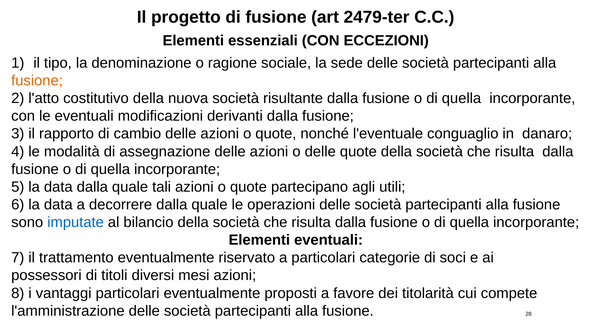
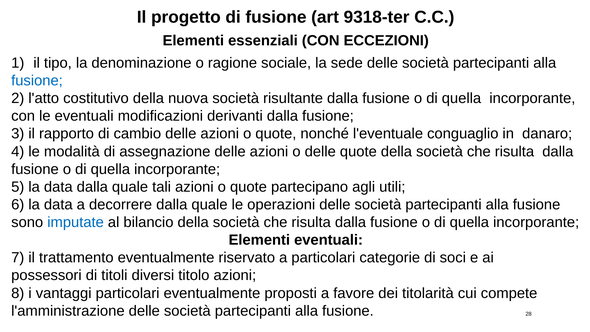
2479-ter: 2479-ter -> 9318-ter (377, 17)
fusione colour: orange -> blue (37, 81)
mesi: mesi -> titolo (194, 275)
